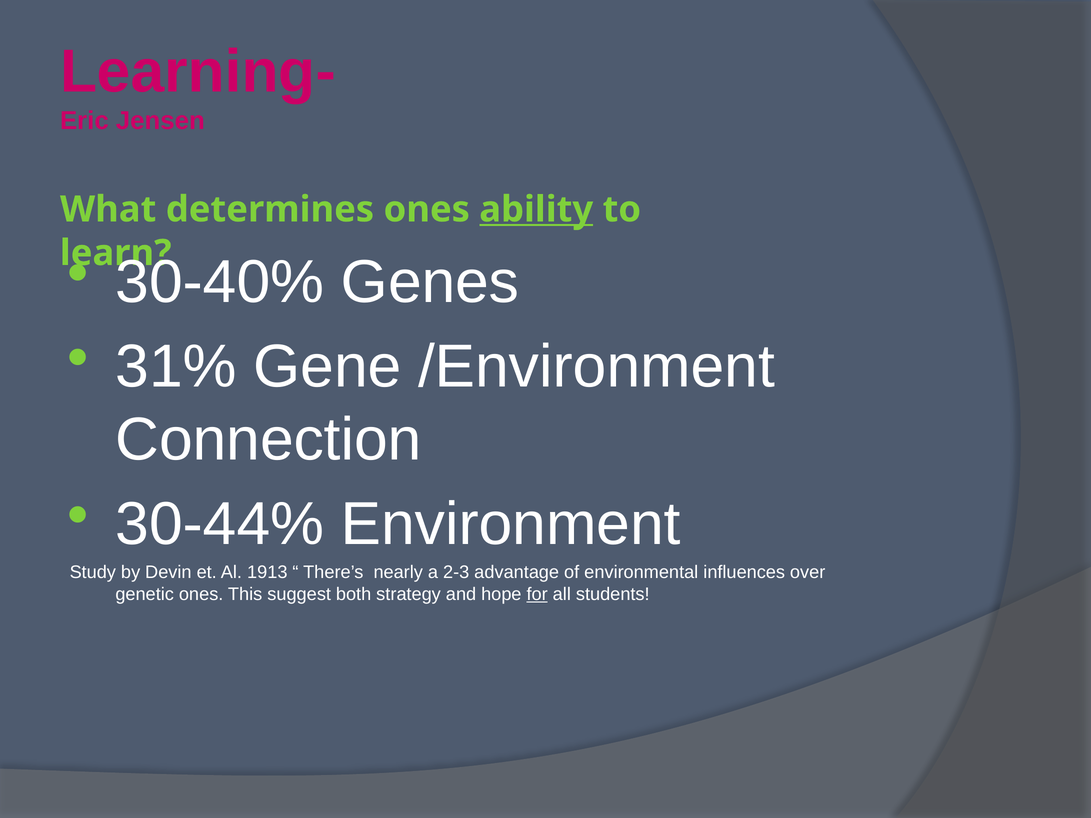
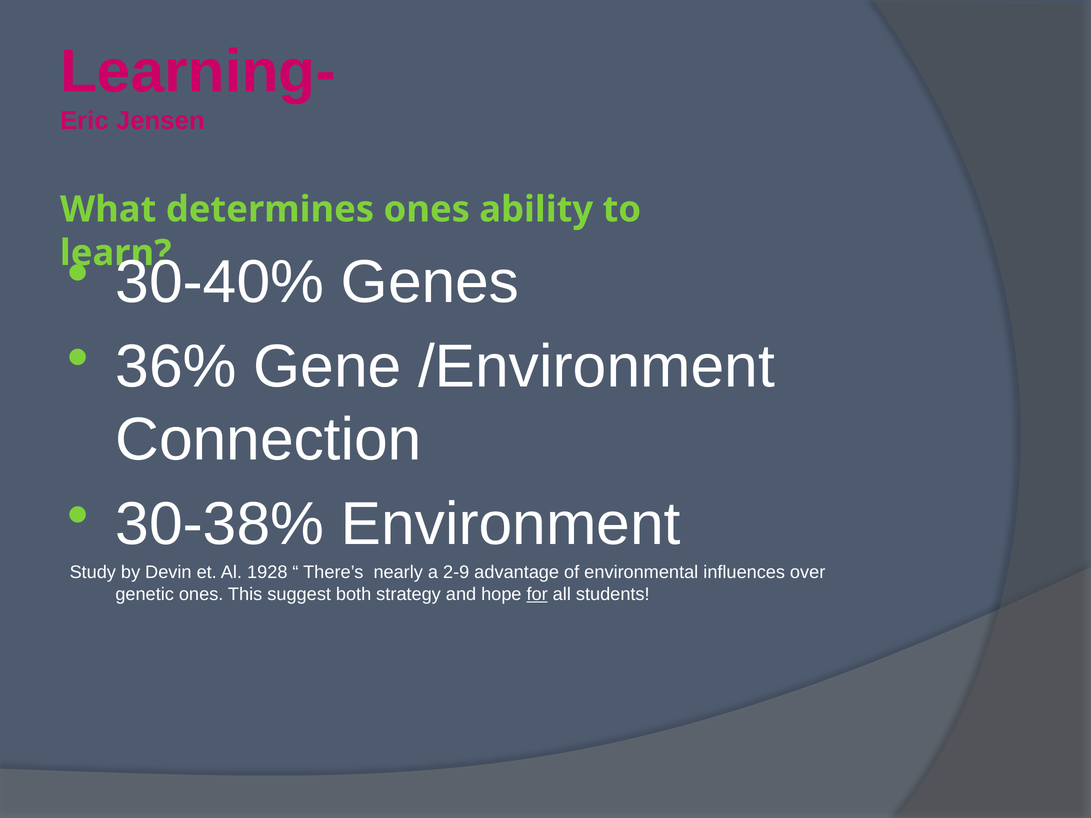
ability underline: present -> none (536, 209)
31%: 31% -> 36% (176, 367)
30-44%: 30-44% -> 30-38% (220, 525)
1913: 1913 -> 1928 (267, 572)
2-3: 2-3 -> 2-9 (456, 572)
